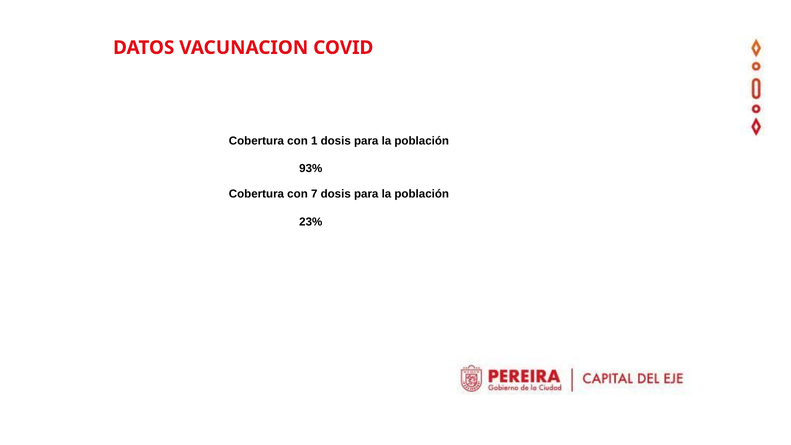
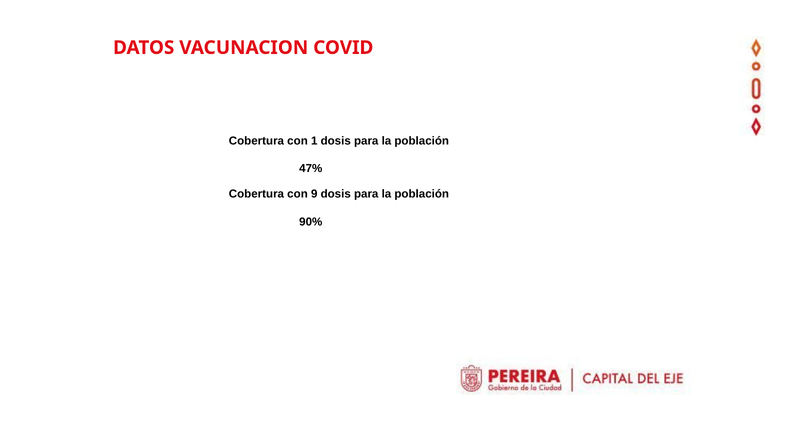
93%: 93% -> 47% (311, 168)
7: 7 -> 9 (314, 194)
23%: 23% -> 90% (311, 222)
